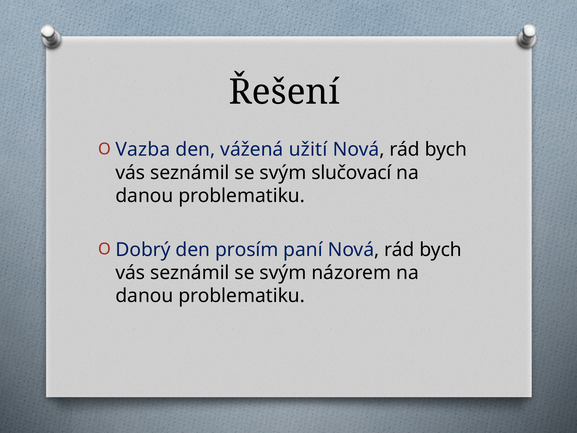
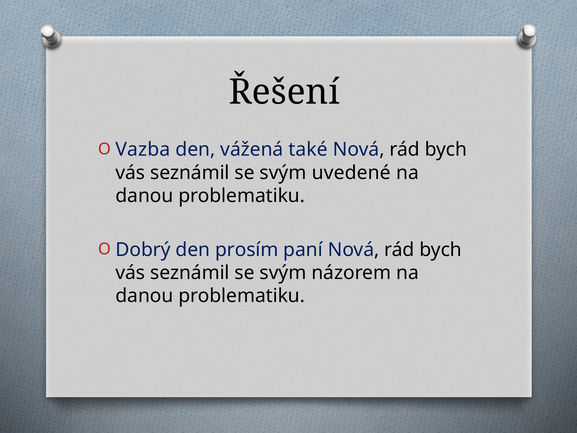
užití: užití -> také (308, 150)
slučovací: slučovací -> uvedené (351, 173)
